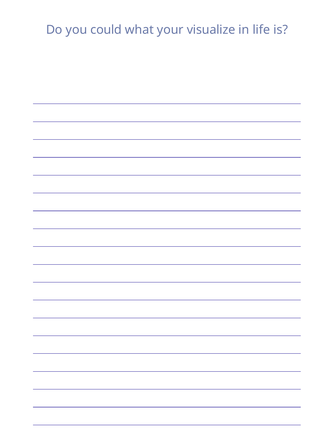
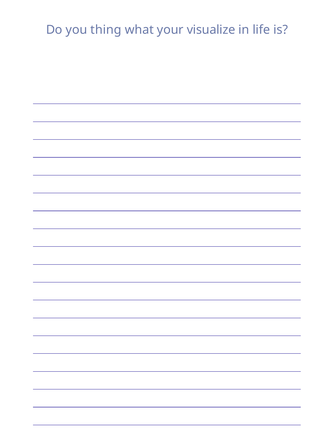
could: could -> thing (106, 30)
